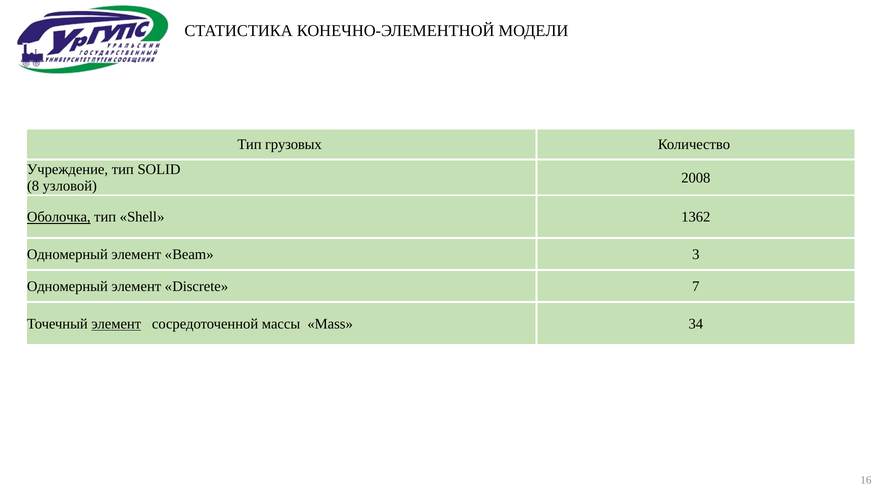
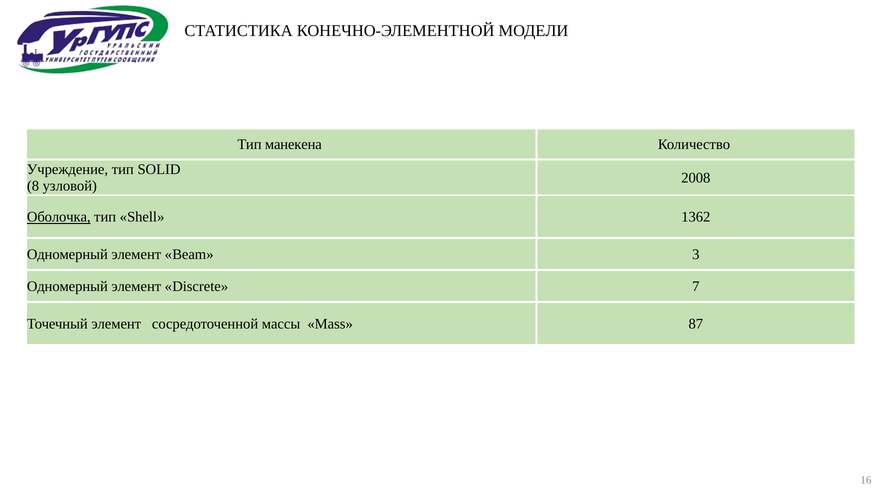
грузовых: грузовых -> манекена (293, 144)
элемент underline: present -> none (116, 324)
34: 34 -> 87 (696, 324)
